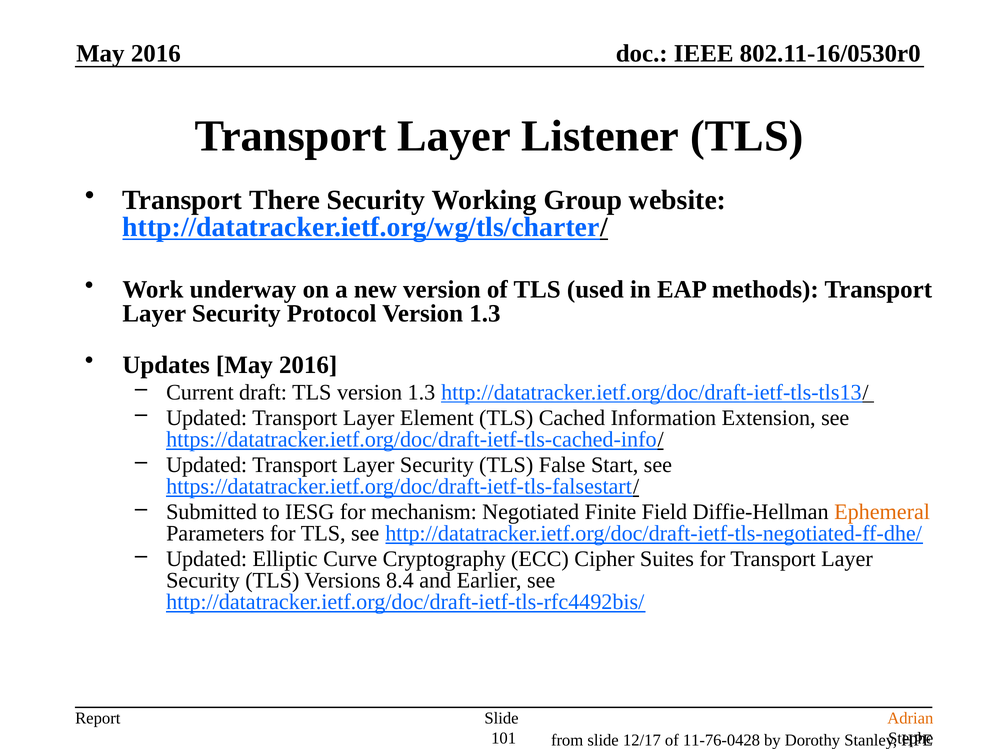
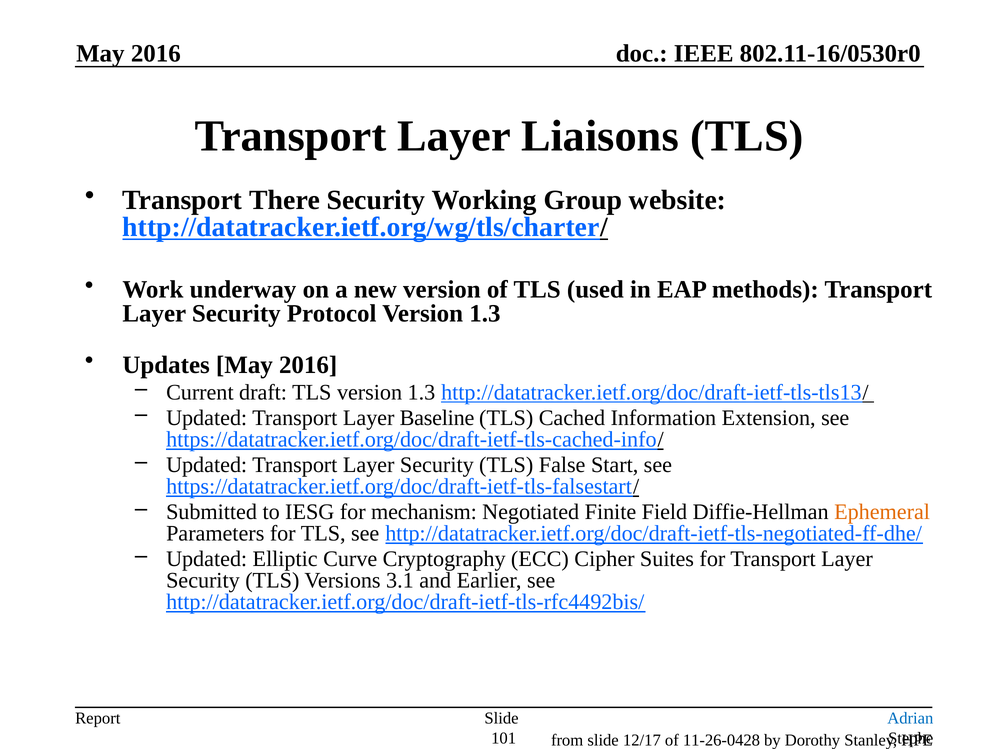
Listener: Listener -> Liaisons (600, 136)
Element: Element -> Baseline (437, 418)
8.4: 8.4 -> 3.1 (400, 581)
Adrian colour: orange -> blue (910, 719)
11-76-0428: 11-76-0428 -> 11-26-0428 (721, 740)
